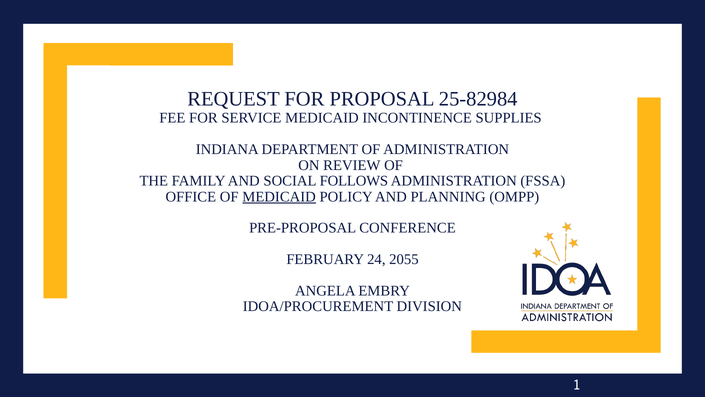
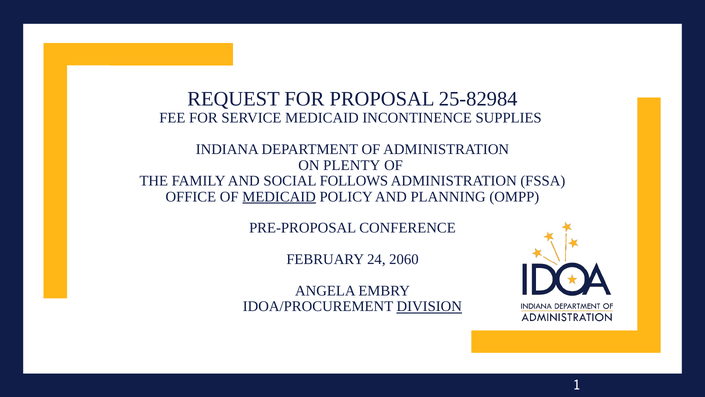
REVIEW: REVIEW -> PLENTY (352, 165)
2055: 2055 -> 2060 (404, 259)
DIVISION underline: none -> present (429, 306)
